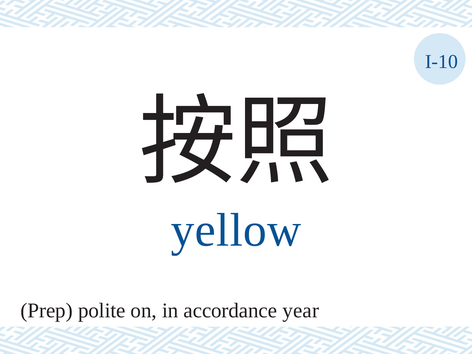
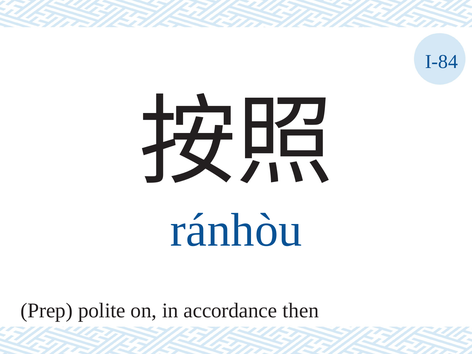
I-10: I-10 -> I-84 (441, 62)
yellow: yellow -> ránhòu (236, 230)
year: year -> then (301, 311)
